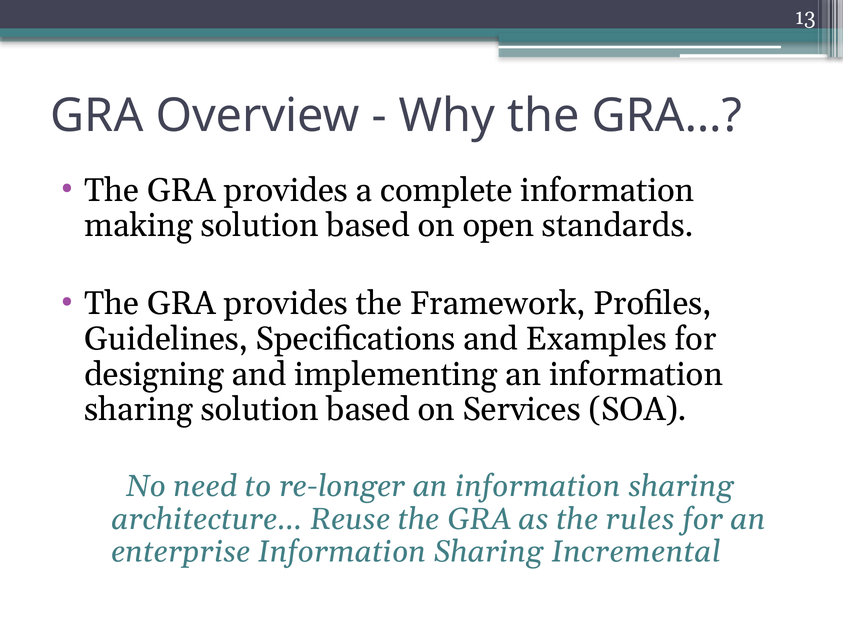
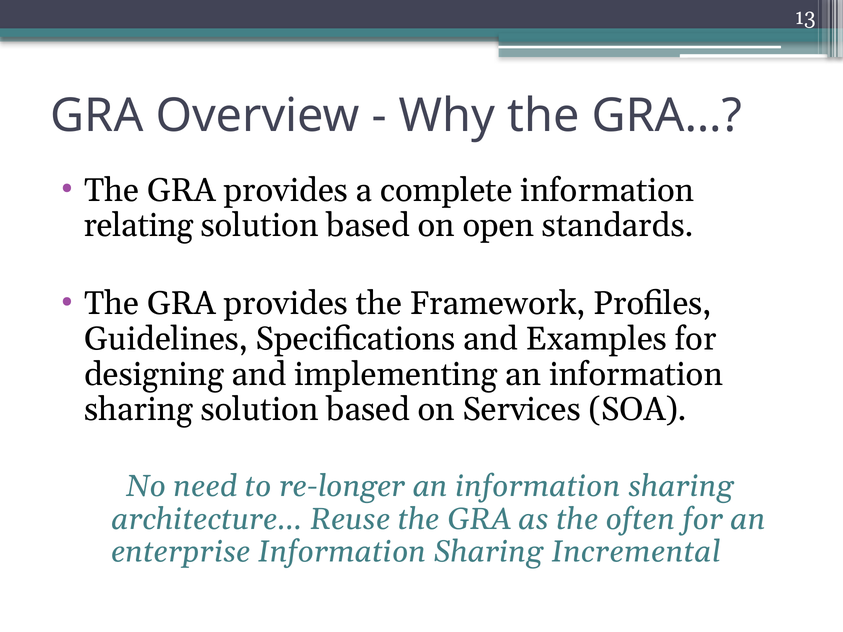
making: making -> relating (139, 226)
rules: rules -> often (640, 519)
